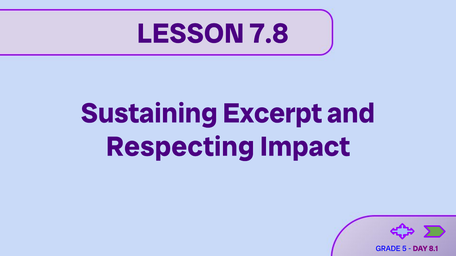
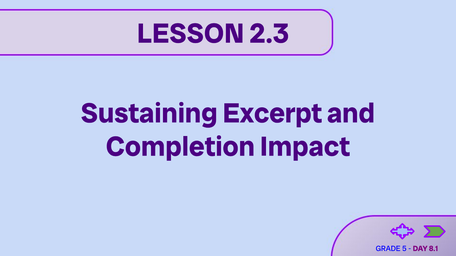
7.8: 7.8 -> 2.3 (269, 34)
Respecting: Respecting -> Completion (180, 147)
